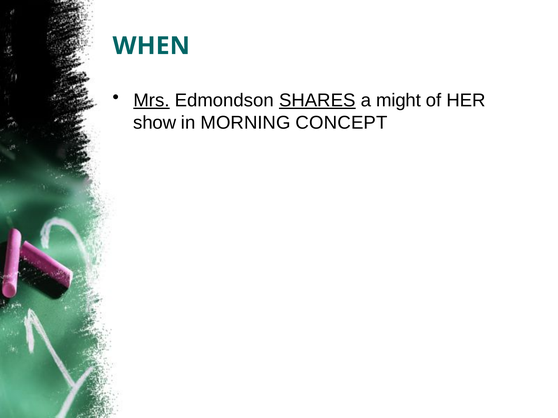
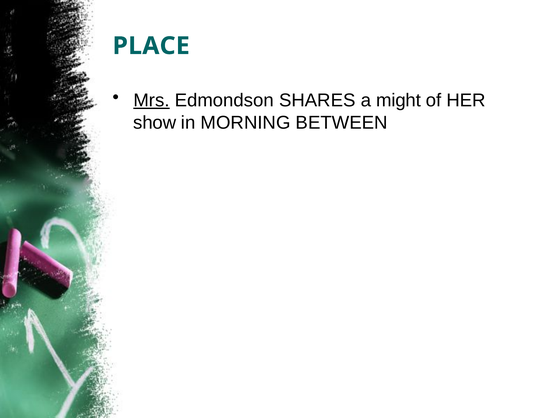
WHEN: WHEN -> PLACE (151, 46)
SHARES underline: present -> none (317, 100)
CONCEPT: CONCEPT -> BETWEEN (342, 123)
